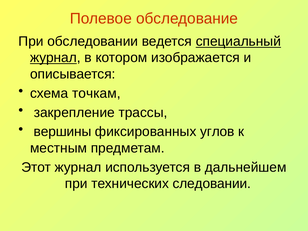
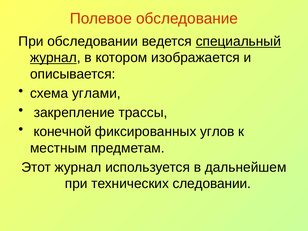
точкам: точкам -> углами (96, 93)
вершины: вершины -> конечной (63, 132)
